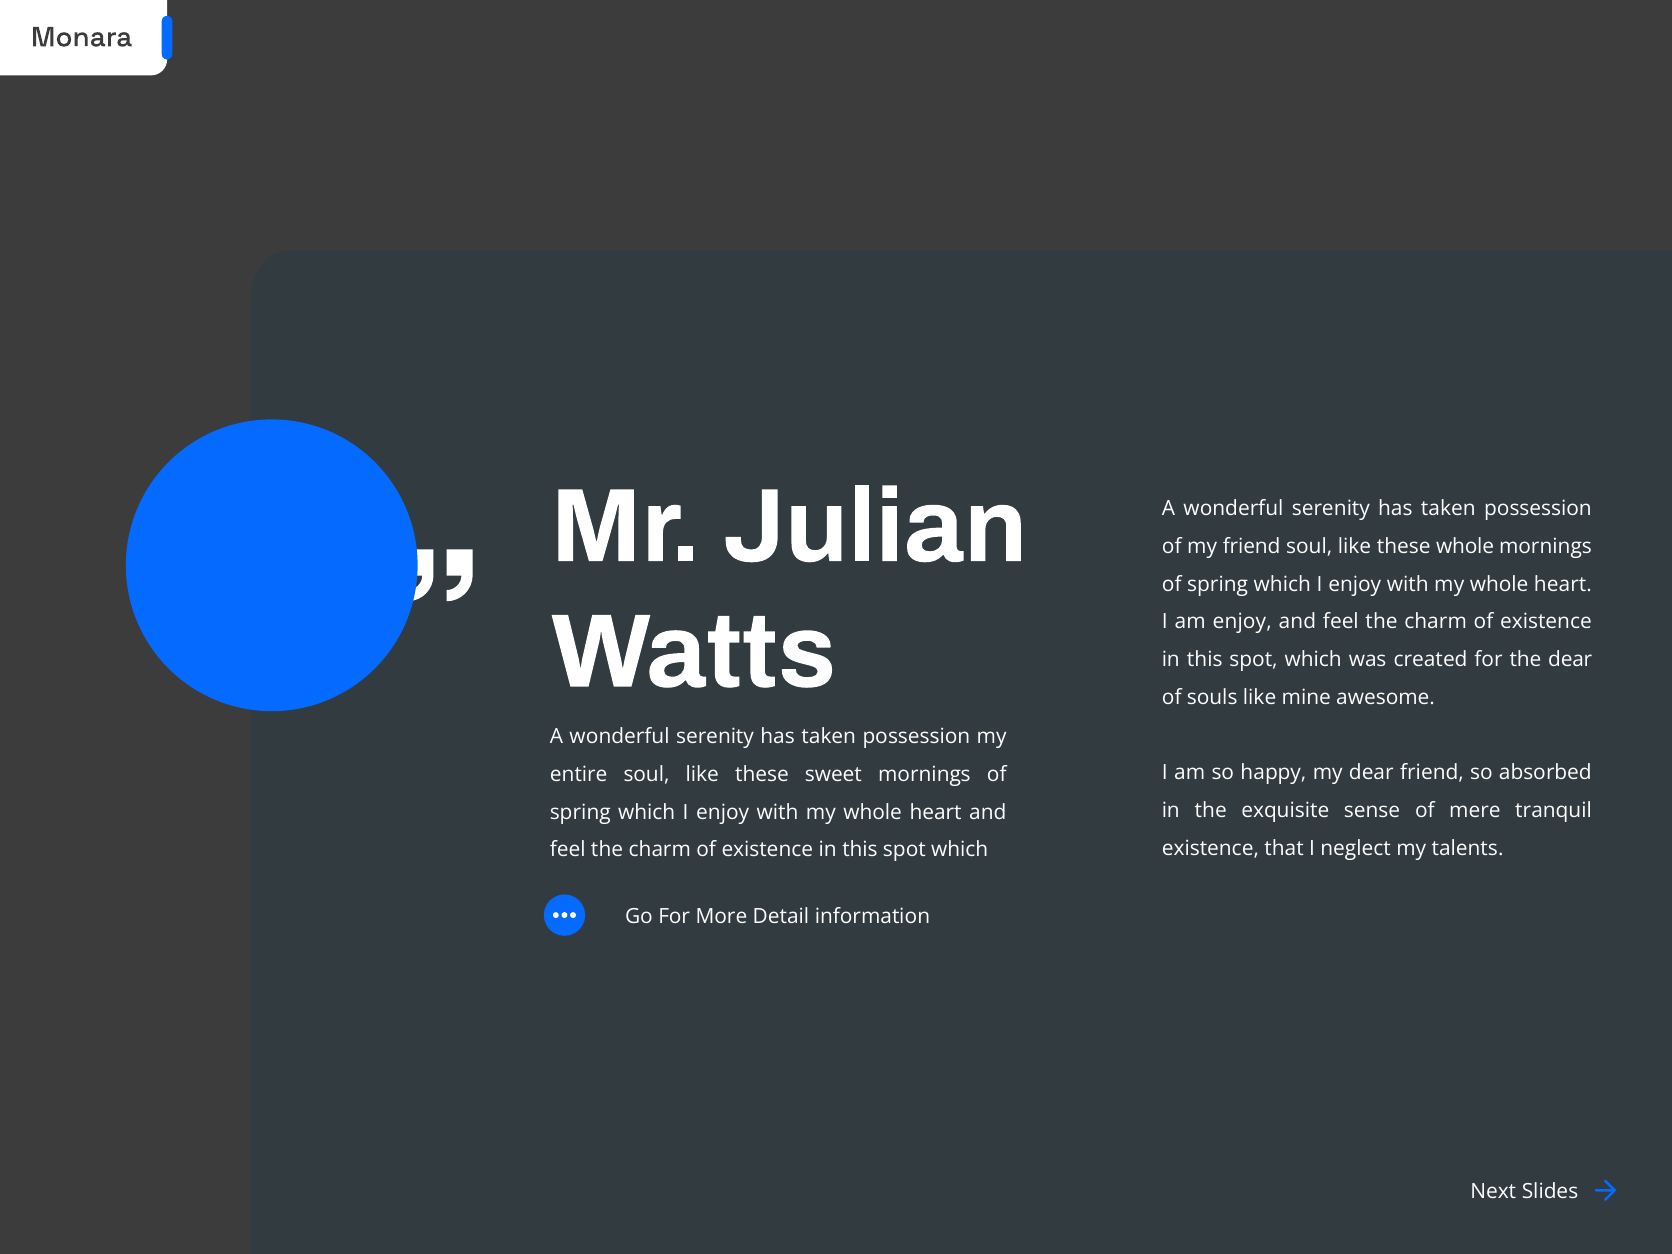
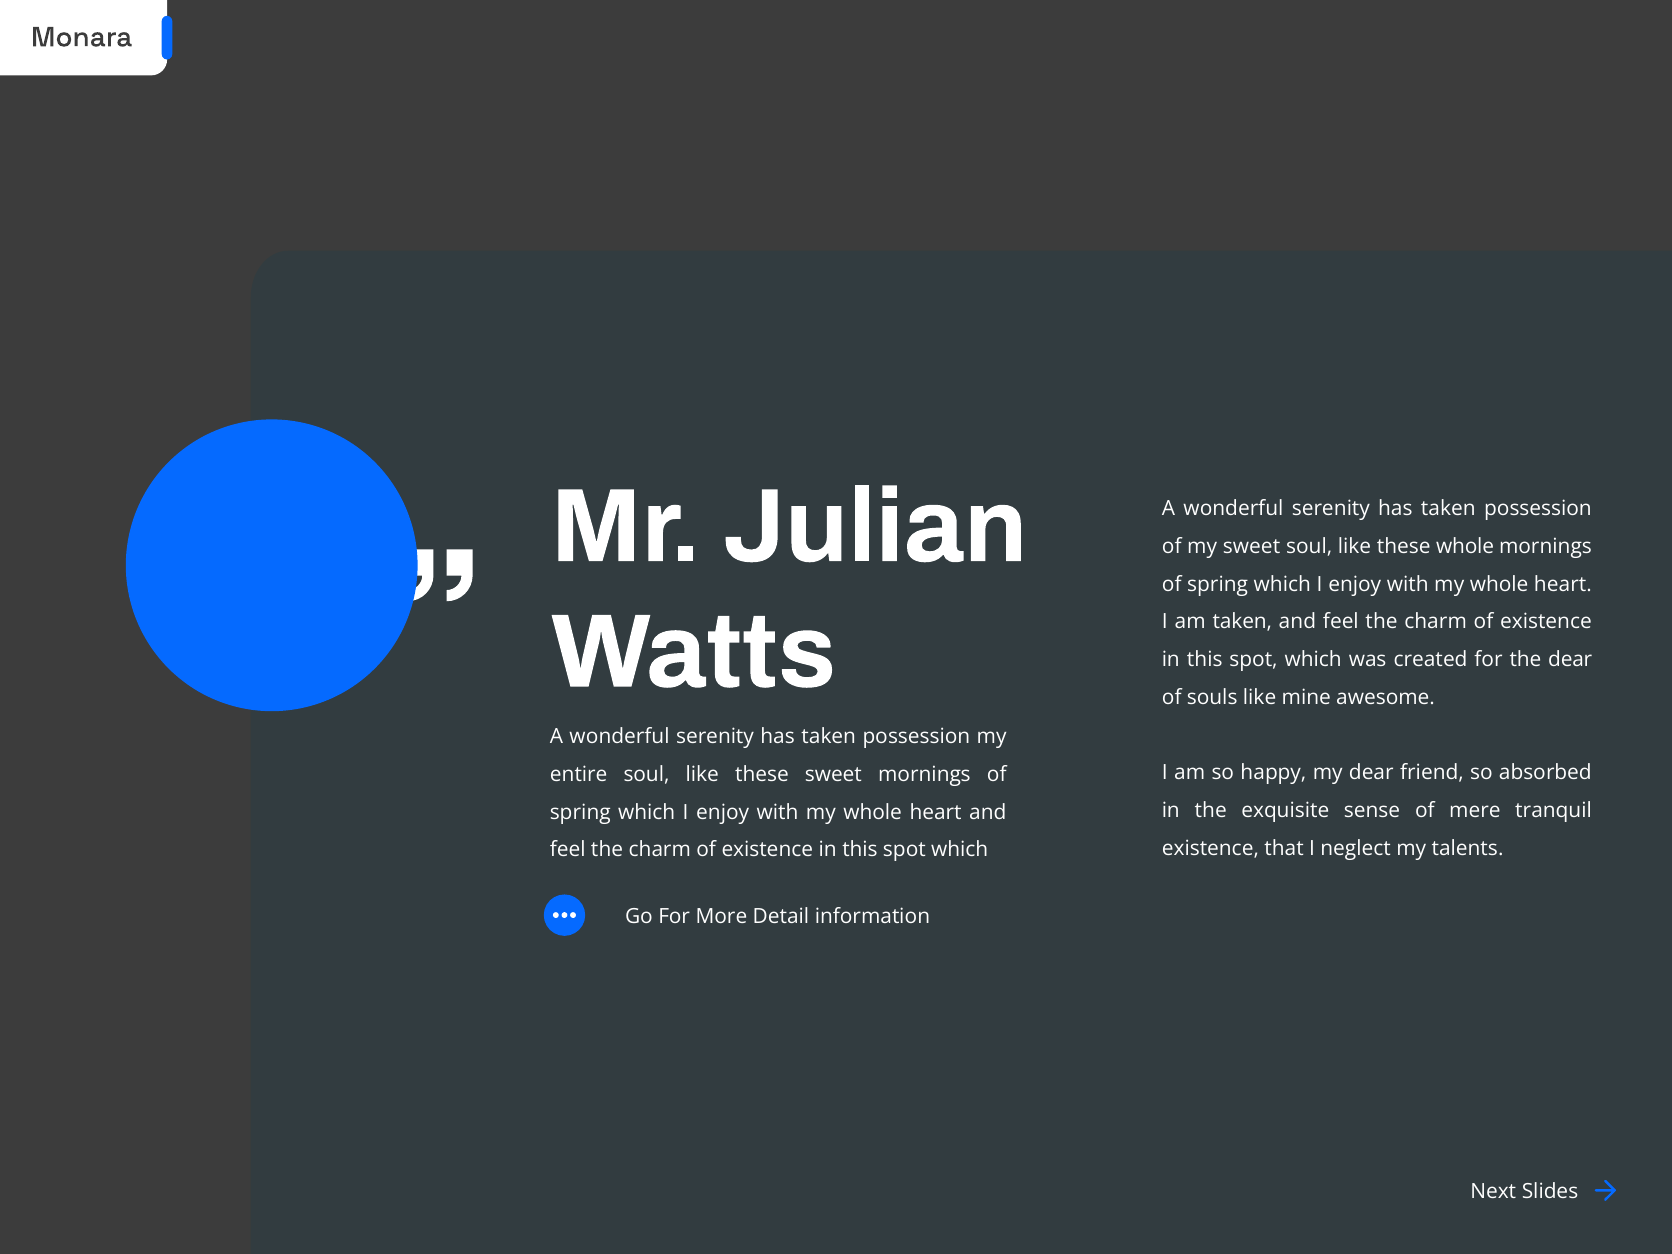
my friend: friend -> sweet (1252, 547)
am enjoy: enjoy -> taken (1242, 622)
